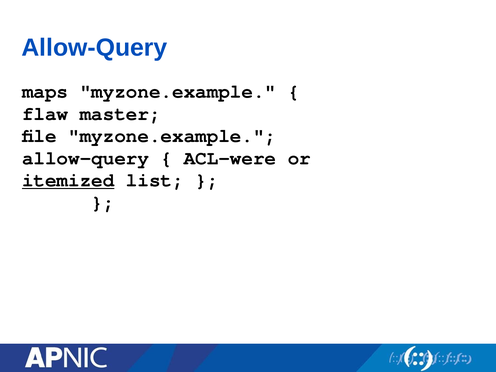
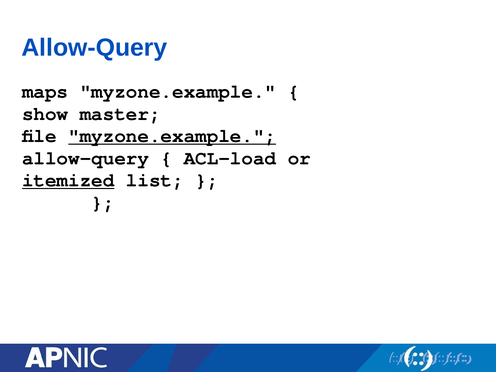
flaw: flaw -> show (45, 114)
myzone.example underline: none -> present (172, 136)
ACL-were: ACL-were -> ACL-load (230, 158)
